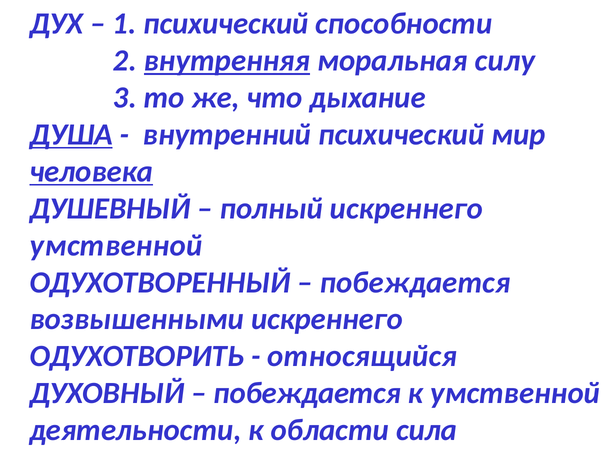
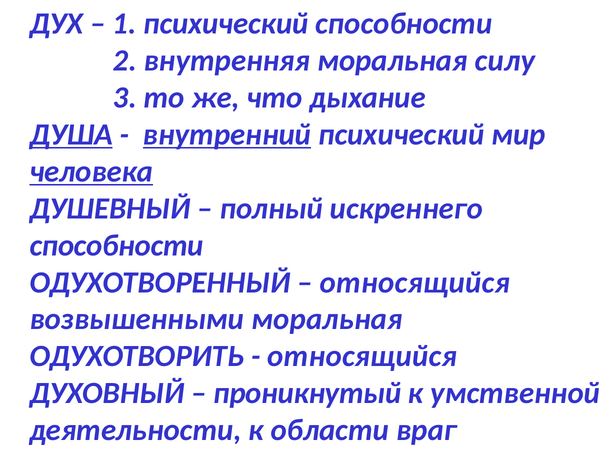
внутренняя underline: present -> none (227, 61)
внутренний underline: none -> present (227, 135)
умственной: умственной -> способности (117, 245)
побеждается: побеждается -> относящийся (415, 282)
возвышенными искреннего: искреннего -> моральная (327, 319)
побеждается: побеждается -> проникнутый (307, 393)
сила: сила -> враг (426, 430)
